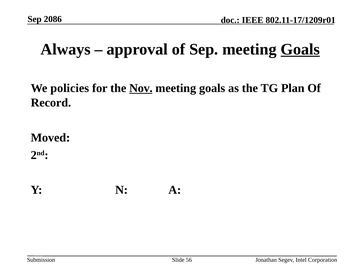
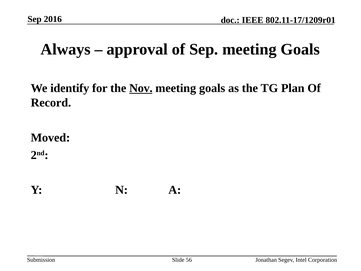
2086: 2086 -> 2016 (53, 19)
Goals underline: present -> none (300, 49)
policies: policies -> identify (70, 88)
